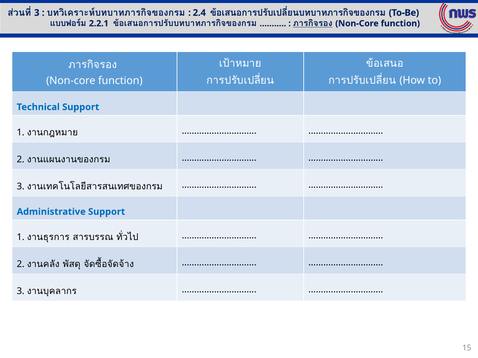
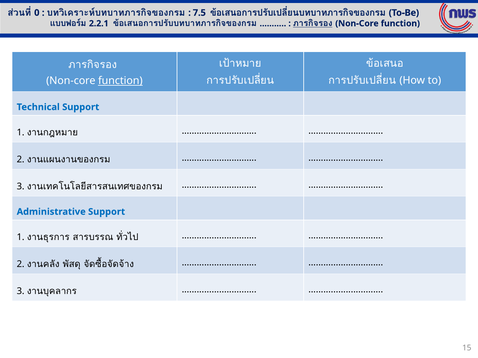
3: 3 -> 0 (37, 13)
2.4: 2.4 -> 7.5 (199, 13)
function underline: none -> present (120, 81)
